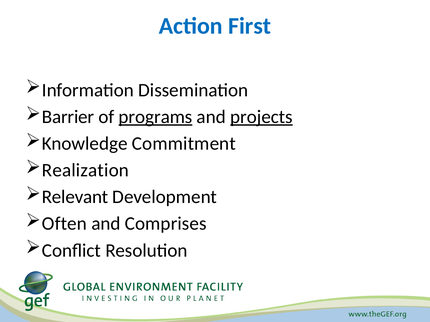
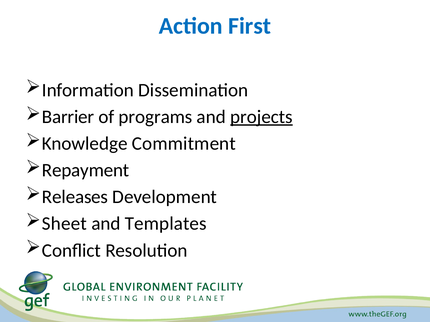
programs underline: present -> none (156, 117)
Realization: Realization -> Repayment (86, 171)
Relevant: Relevant -> Releases (75, 197)
Often: Often -> Sheet (64, 224)
Comprises: Comprises -> Templates (166, 224)
